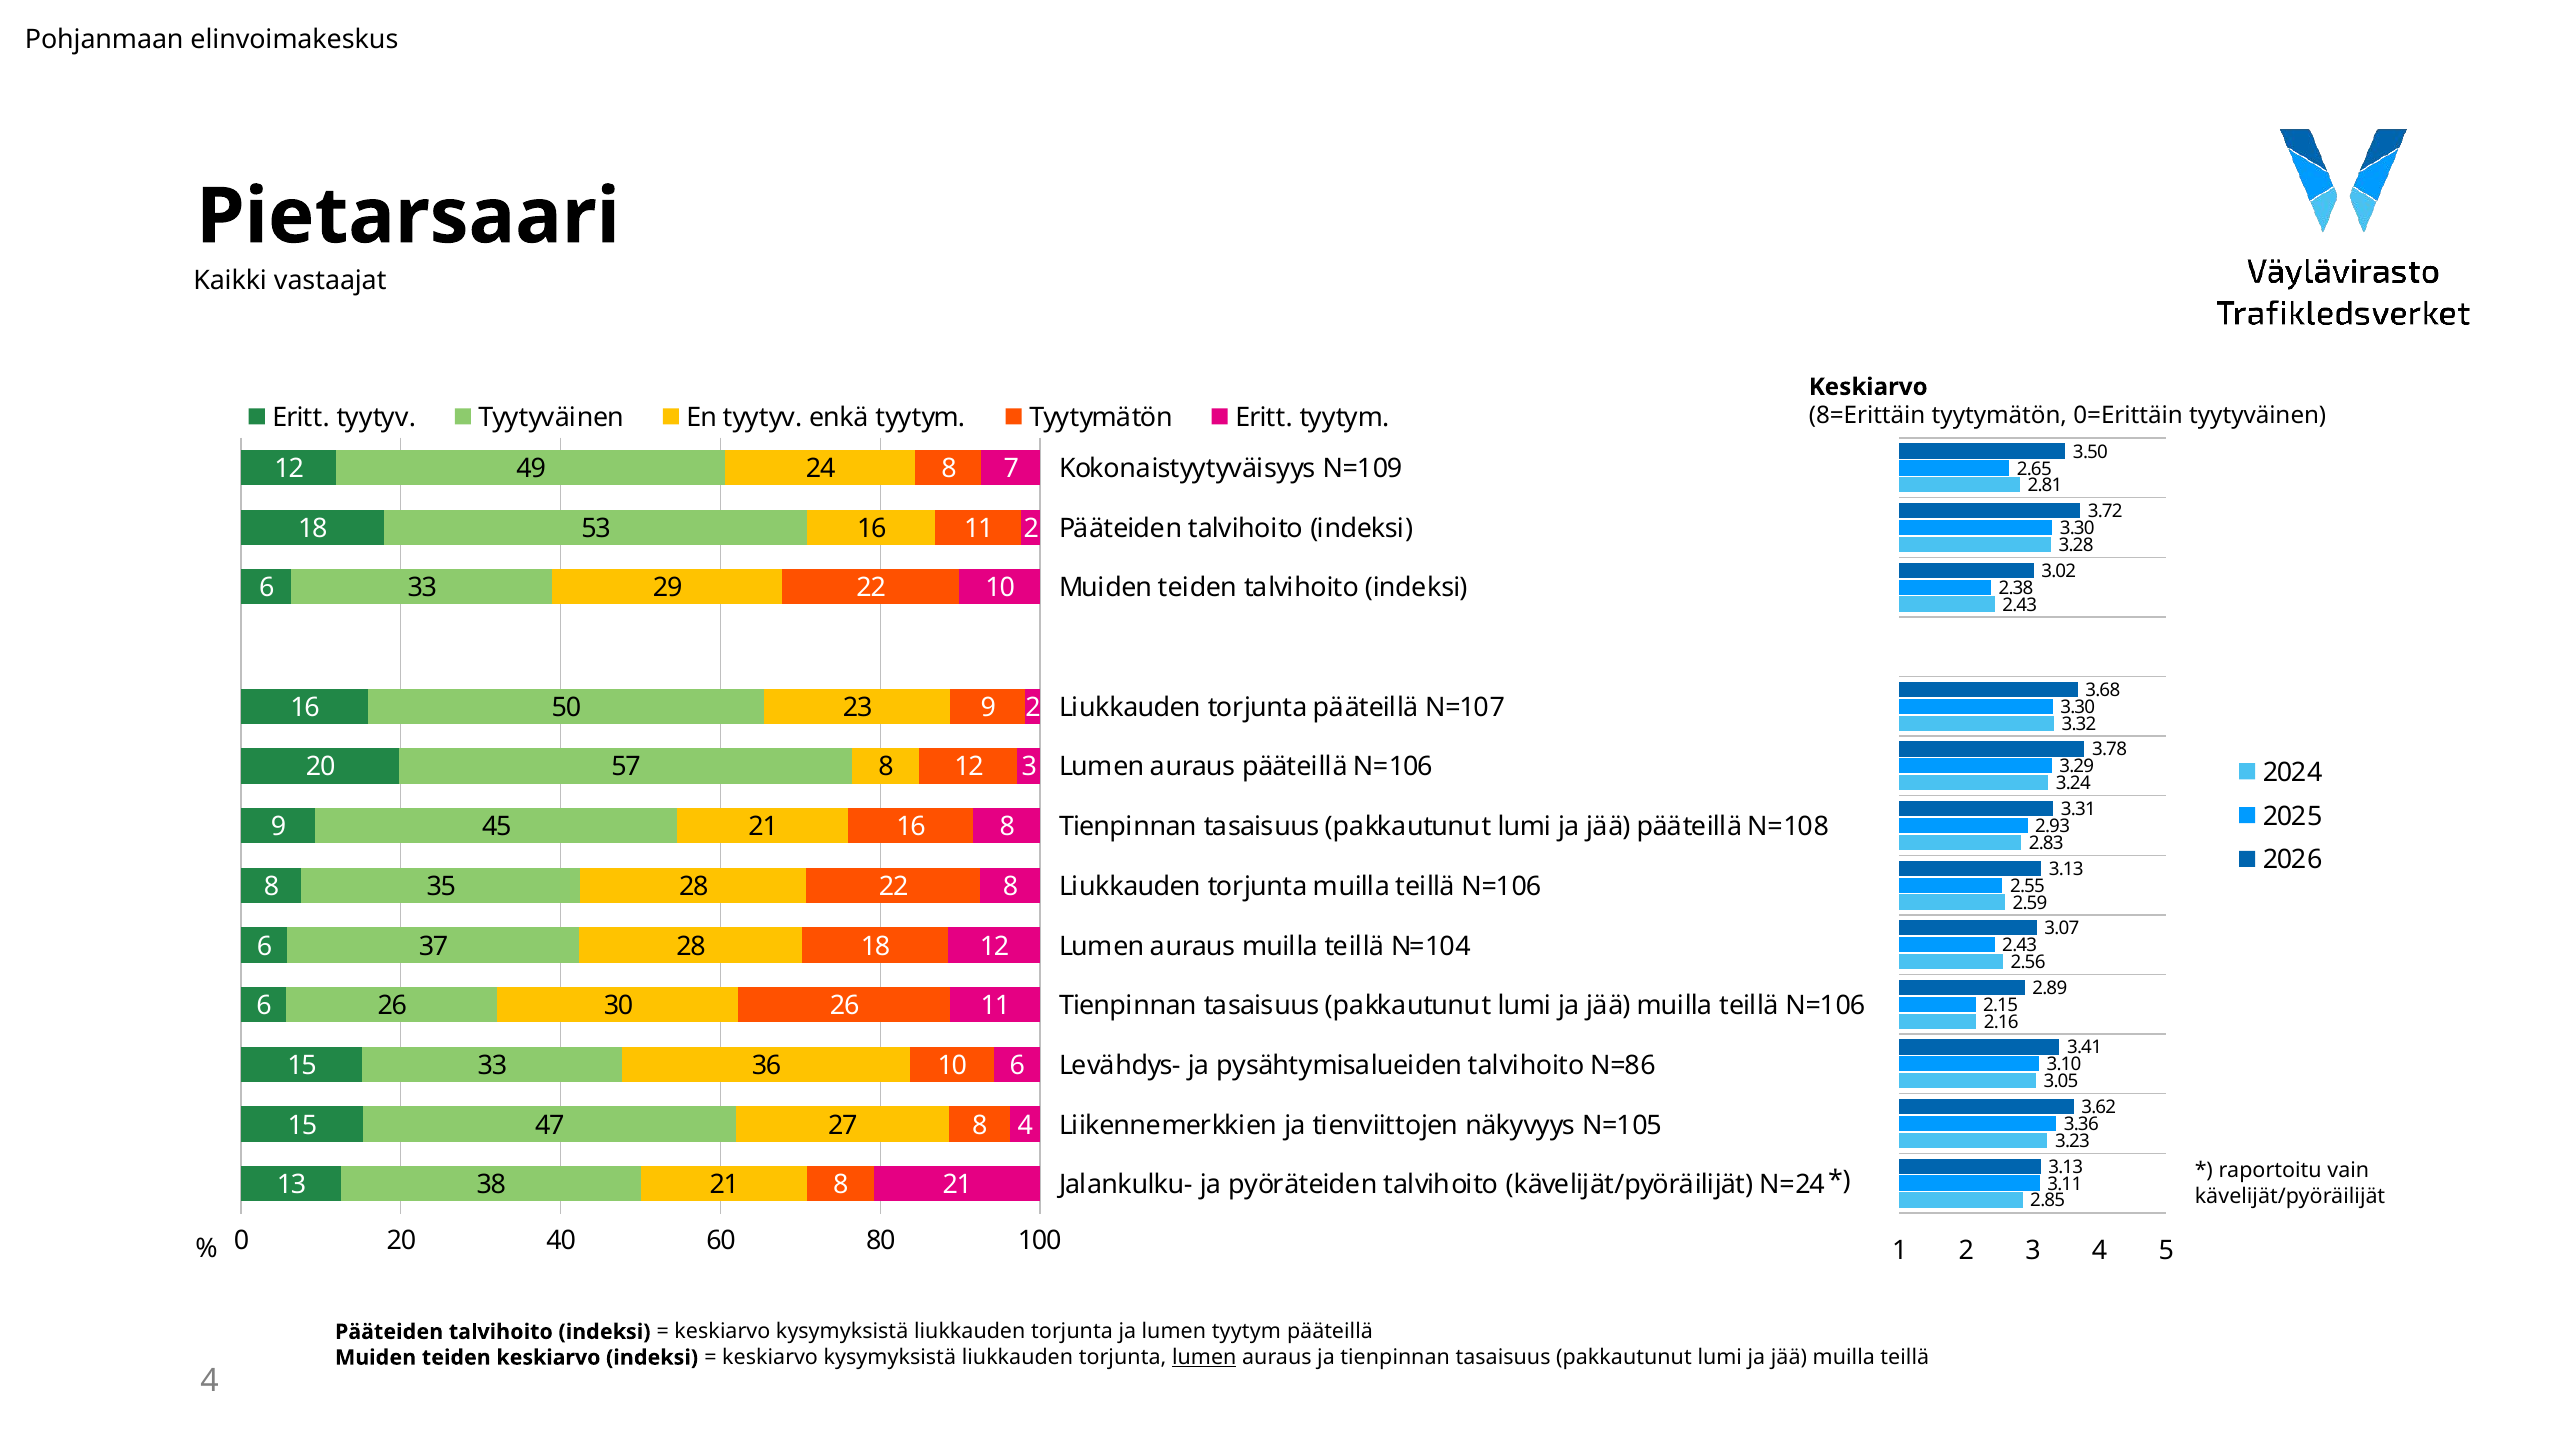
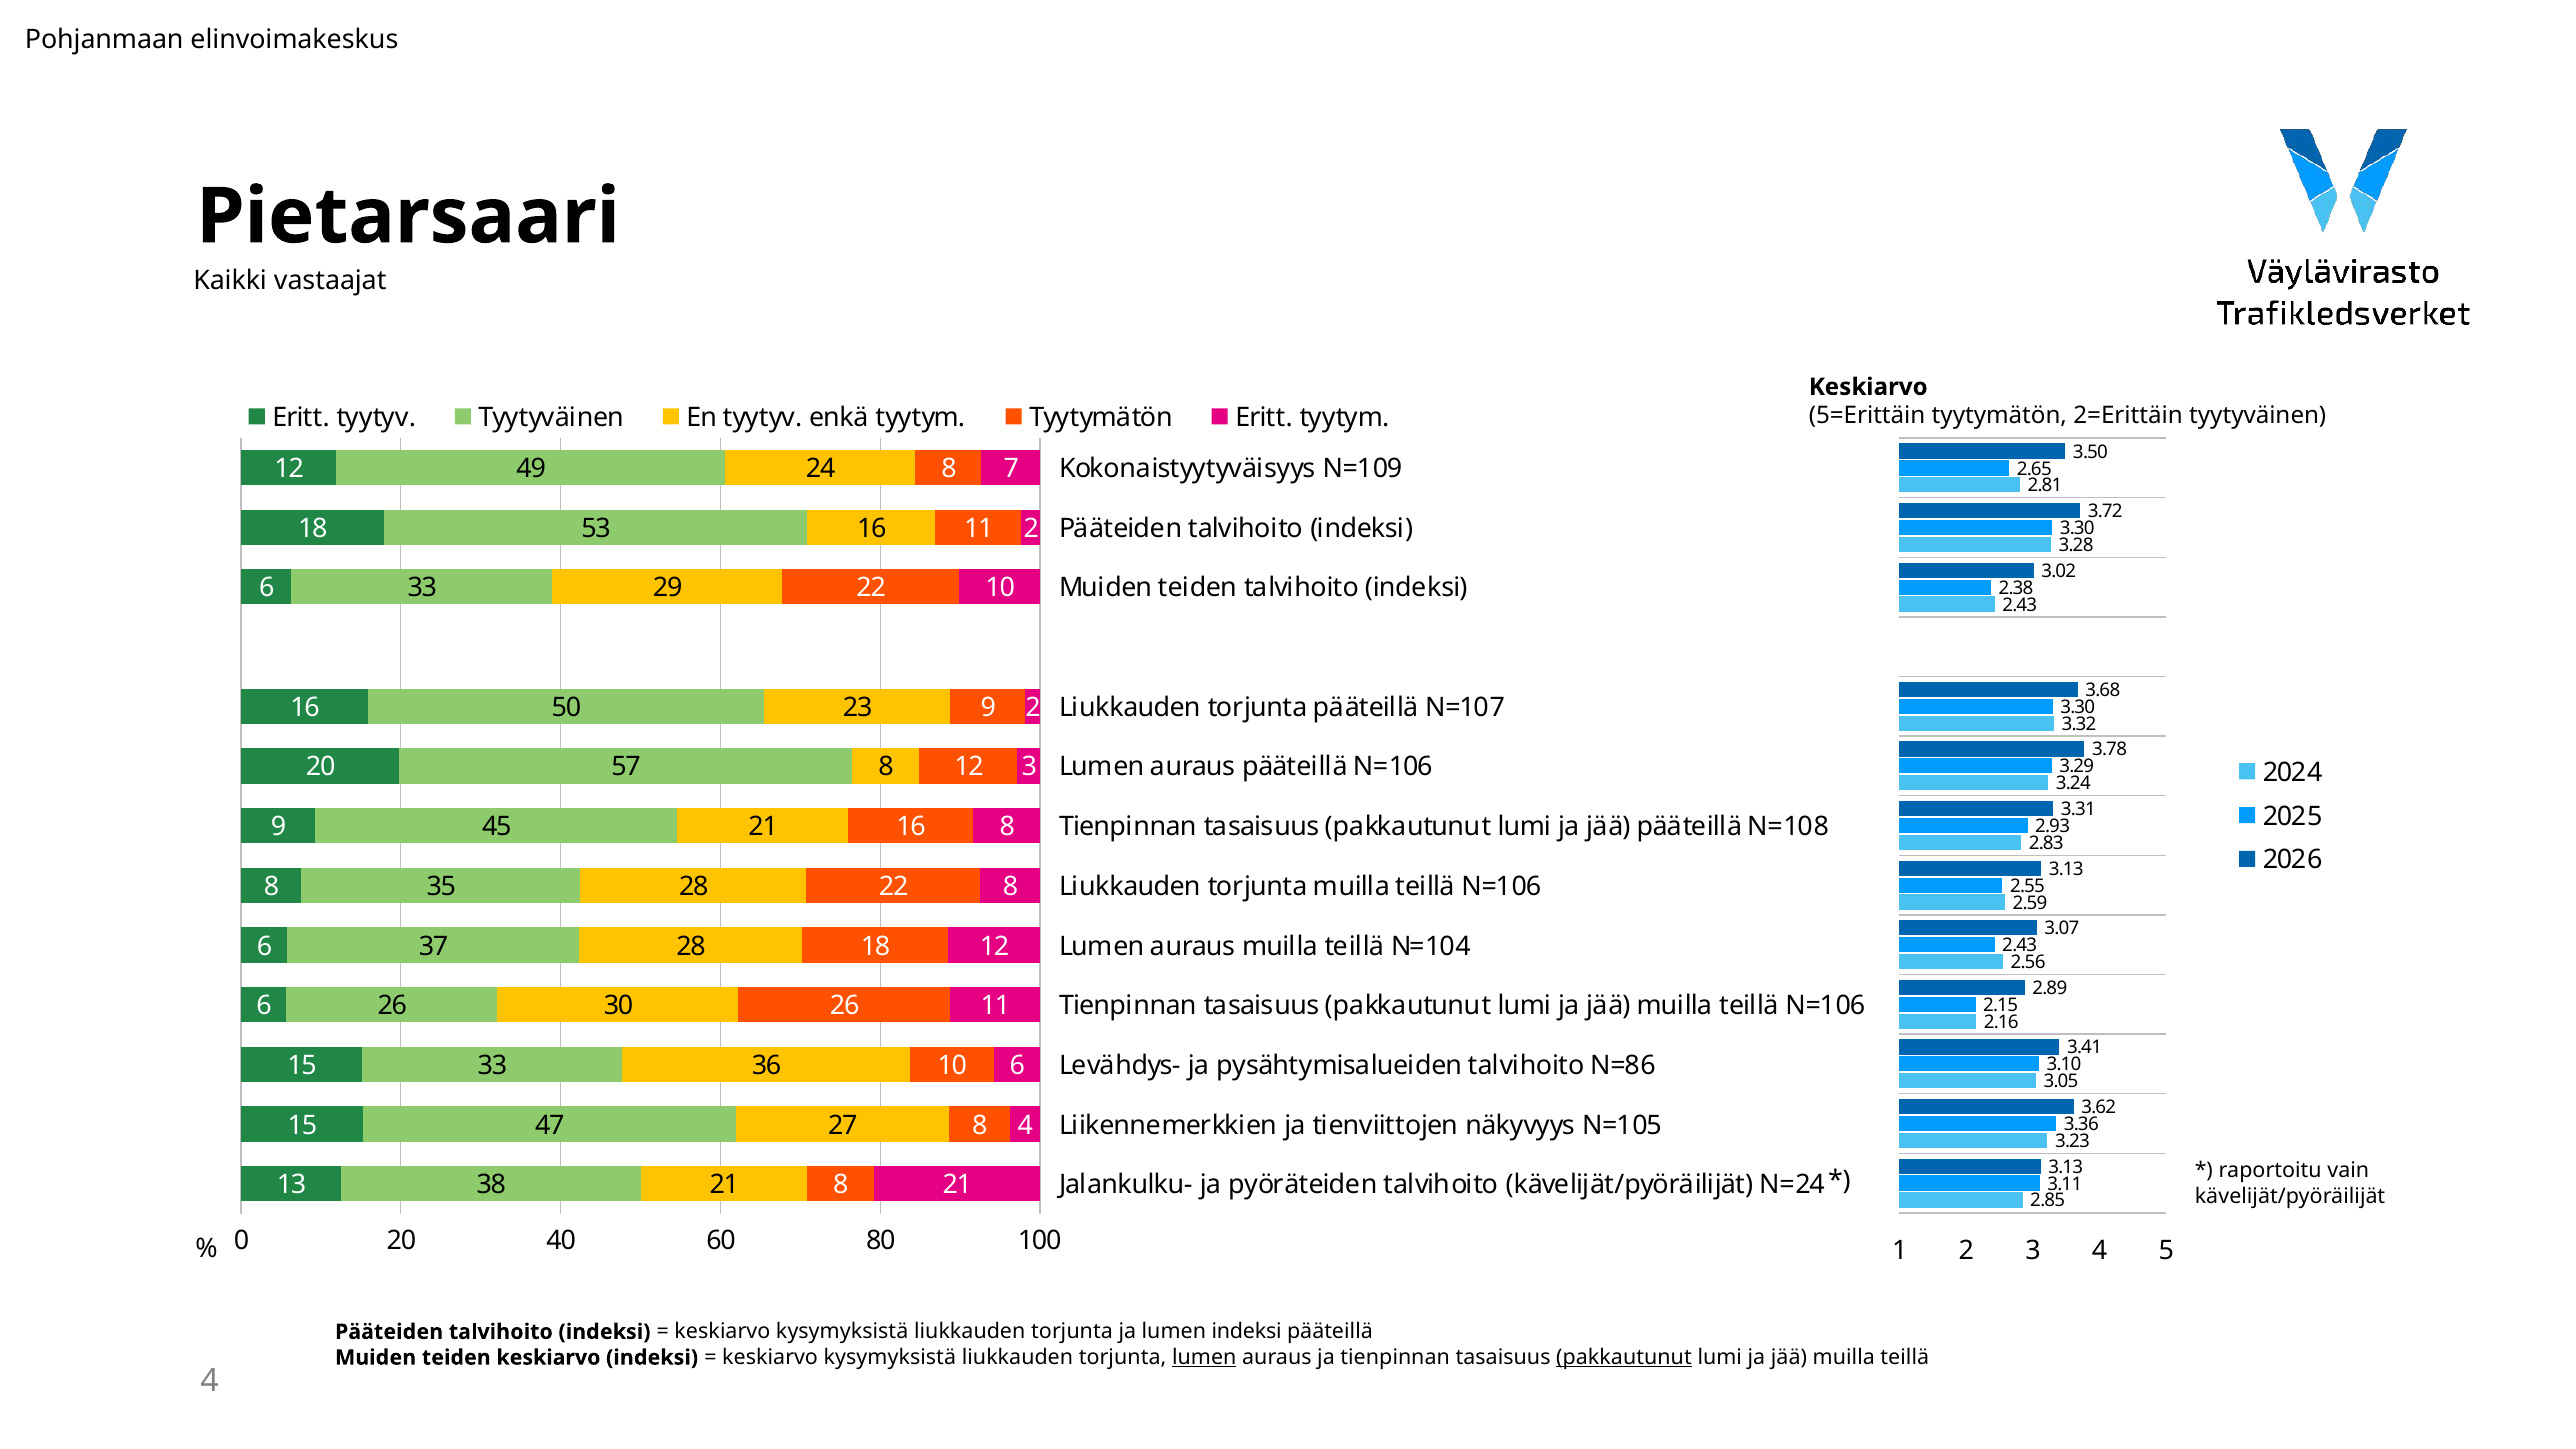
8=Erittäin: 8=Erittäin -> 5=Erittäin (1867, 416)
0=Erittäin: 0=Erittäin -> 2=Erittäin (2128, 416)
lumen tyytym: tyytym -> indeksi (1247, 1332)
pakkautunut underline: none -> present (1624, 1358)
